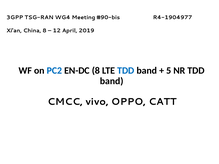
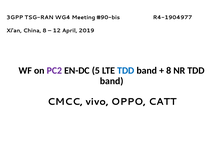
PC2 colour: blue -> purple (54, 71)
EN-DC 8: 8 -> 5 (96, 71)
5: 5 -> 8 (169, 71)
